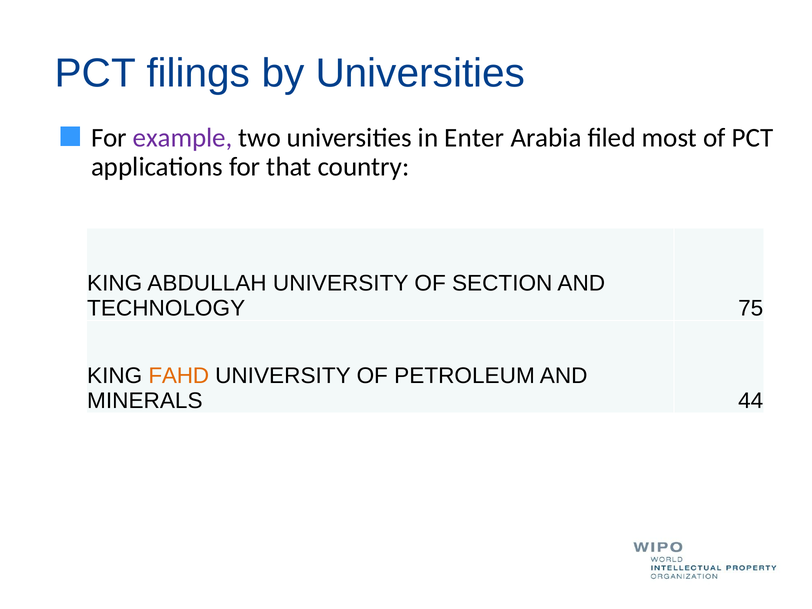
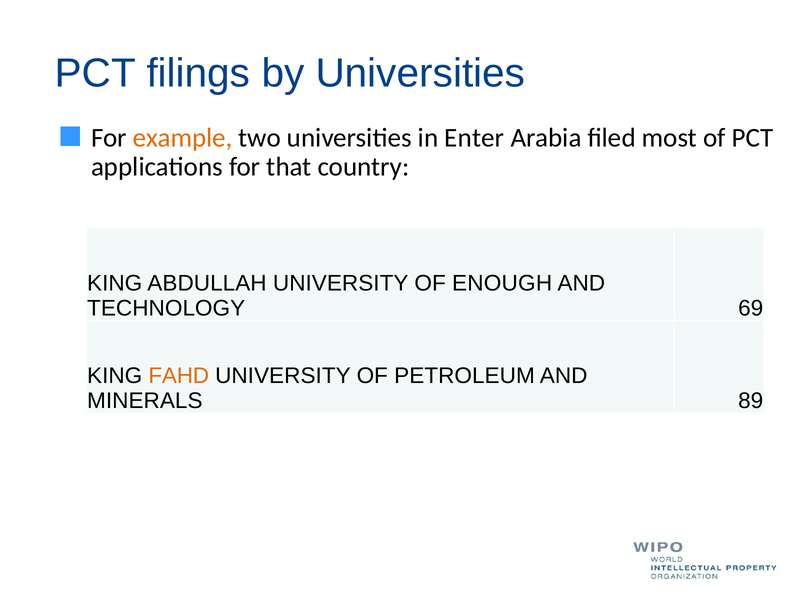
example colour: purple -> orange (183, 138)
SECTION: SECTION -> ENOUGH (502, 283)
75: 75 -> 69 (751, 308)
44: 44 -> 89 (751, 401)
